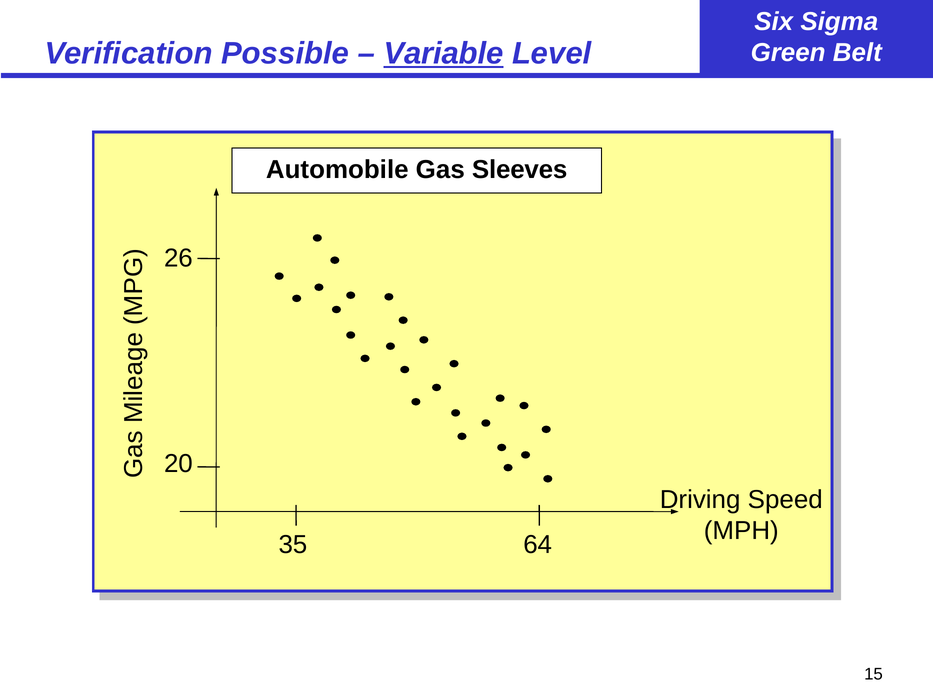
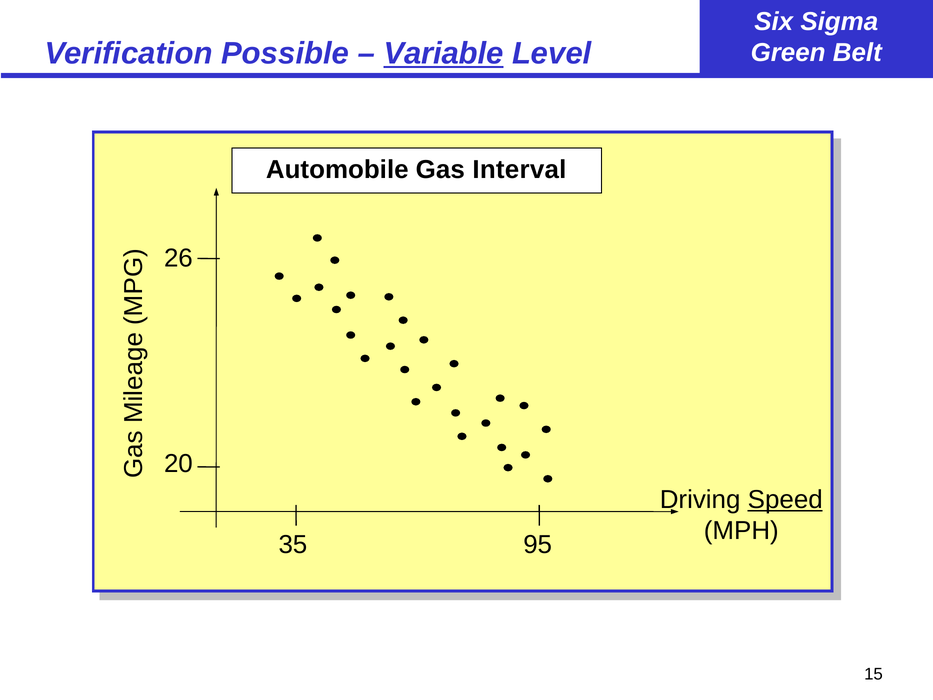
Sleeves: Sleeves -> Interval (519, 170)
Speed underline: none -> present (785, 499)
64: 64 -> 95 (538, 544)
